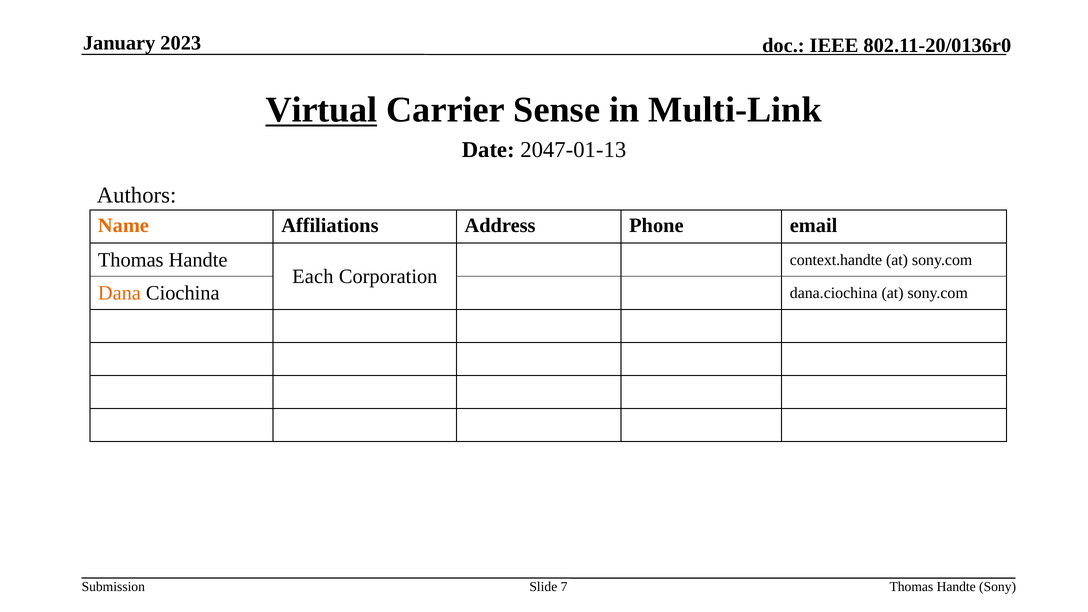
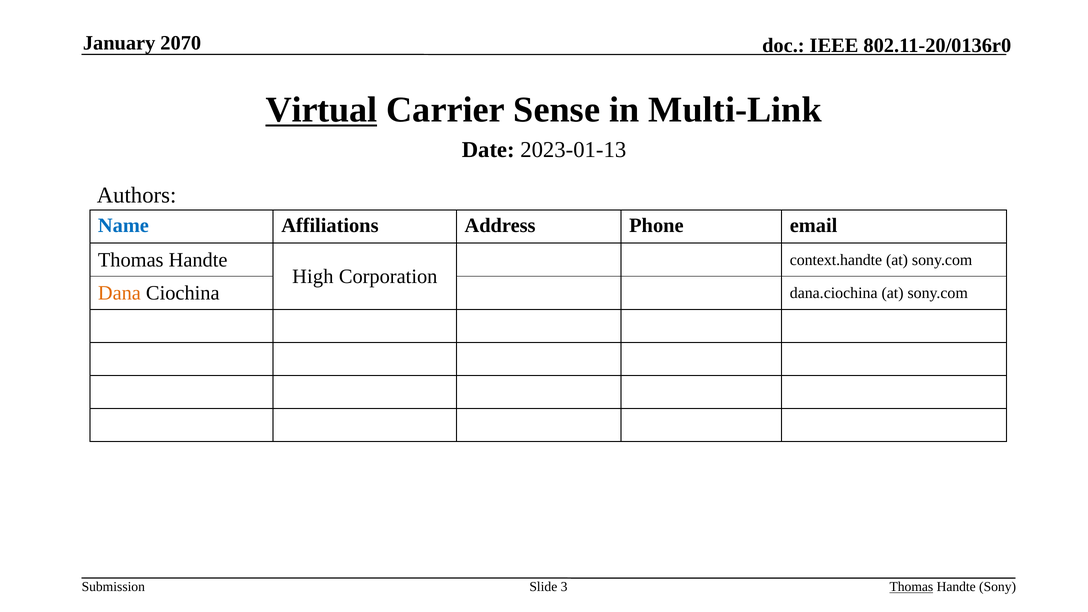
2023: 2023 -> 2070 (181, 43)
2047-01-13: 2047-01-13 -> 2023-01-13 (573, 150)
Name colour: orange -> blue (123, 226)
Each: Each -> High (313, 276)
7: 7 -> 3 (564, 587)
Thomas underline: none -> present (911, 587)
